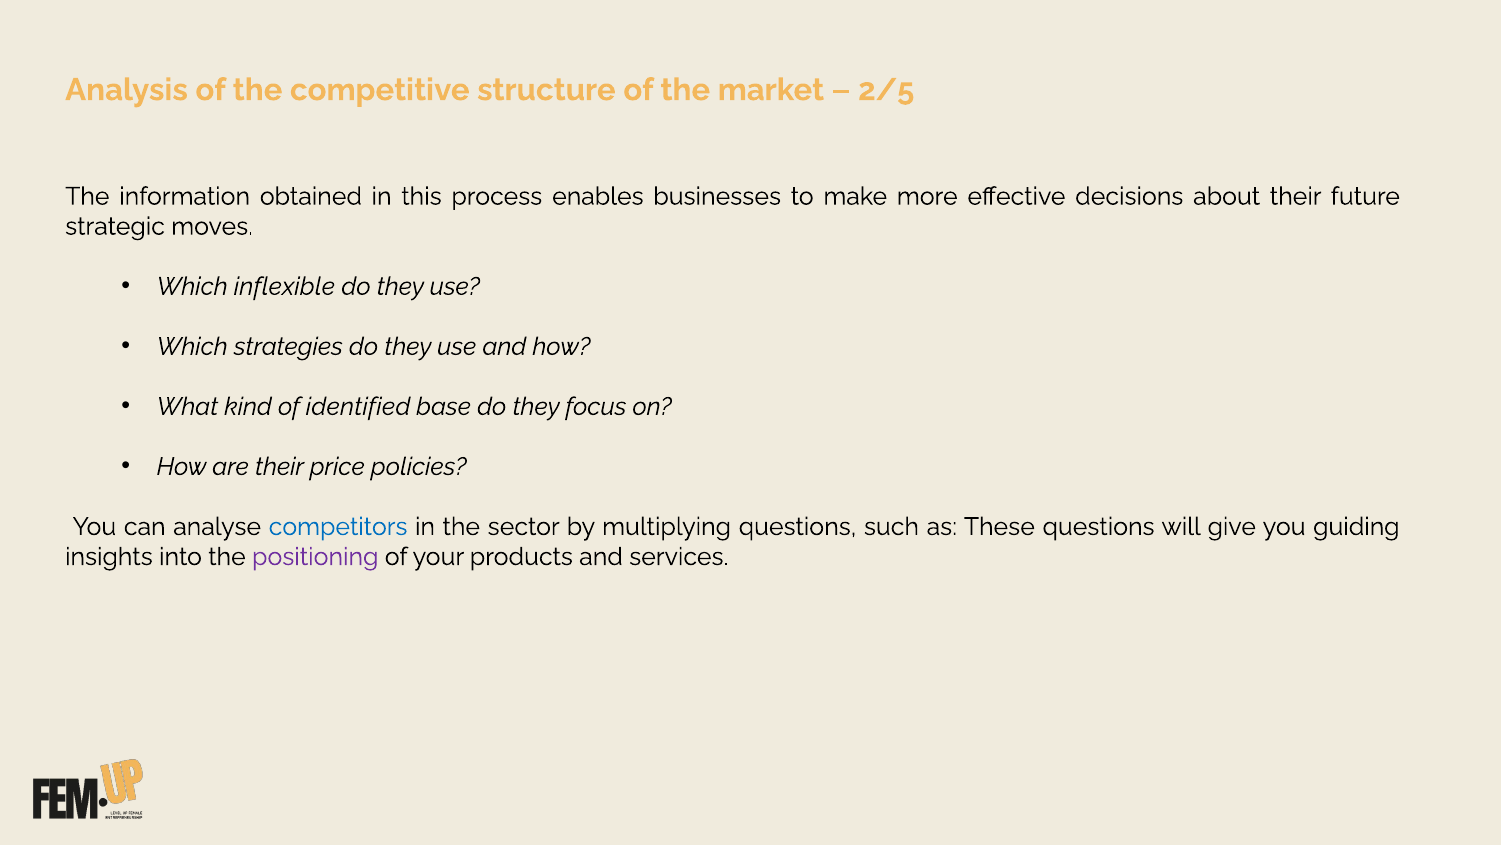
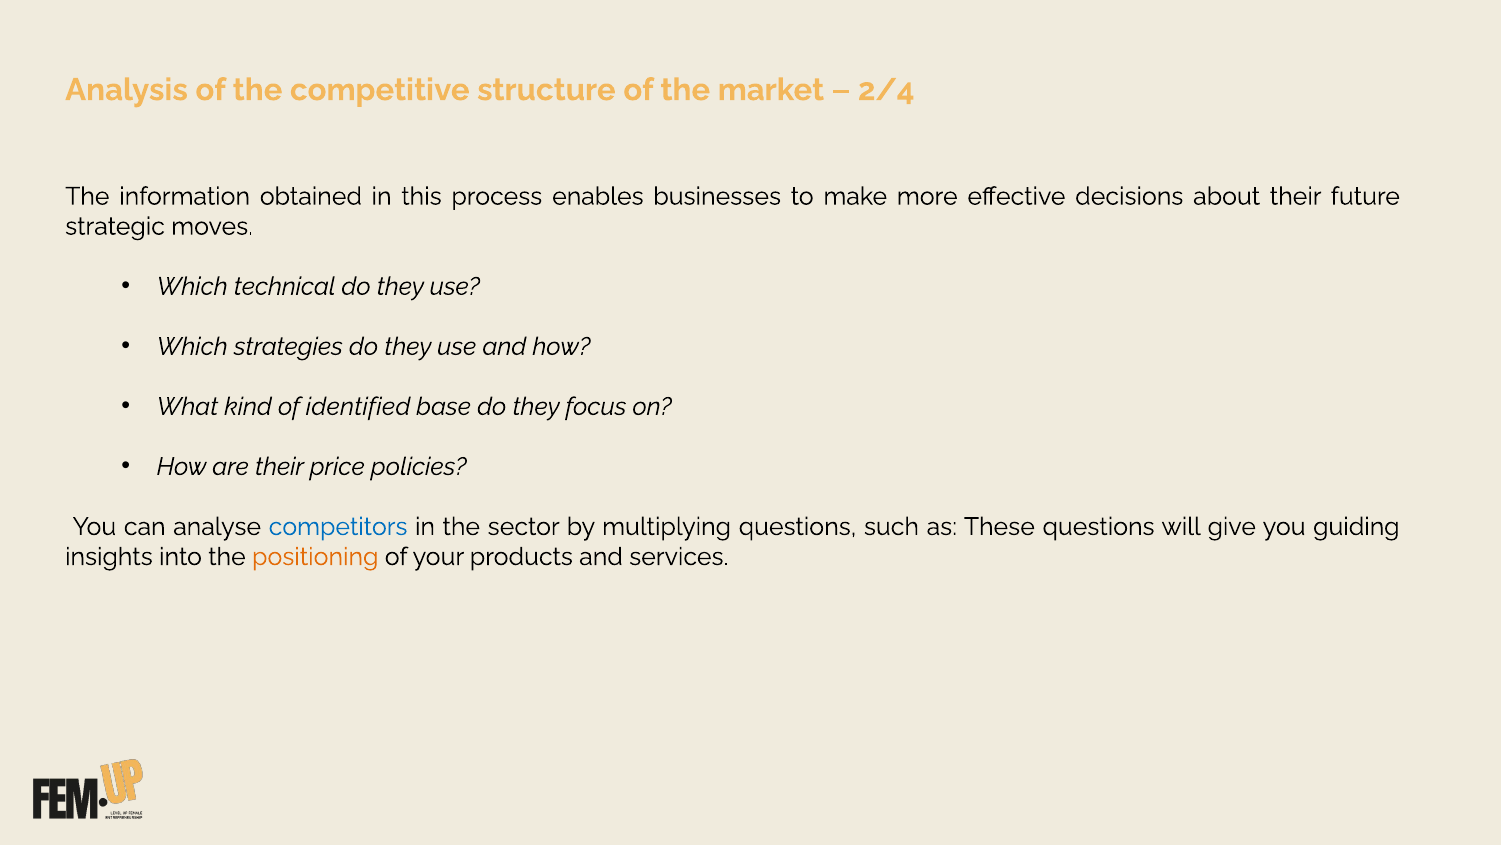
2/5: 2/5 -> 2/4 (886, 90)
inflexible: inflexible -> technical (285, 286)
positioning colour: purple -> orange (315, 556)
